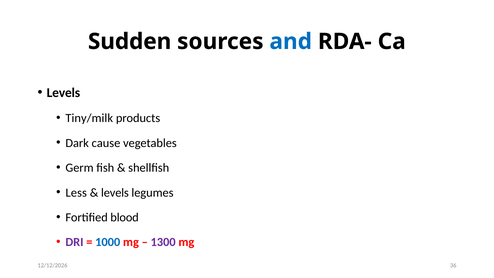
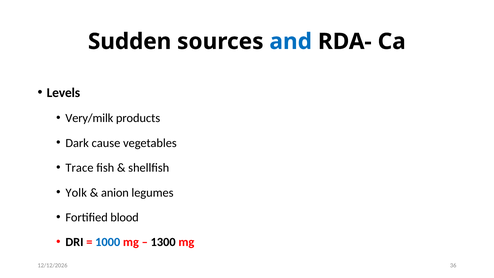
Tiny/milk: Tiny/milk -> Very/milk (89, 118)
Germ: Germ -> Trace (79, 168)
Less: Less -> Yolk (76, 193)
levels: levels -> anion (115, 193)
DRI colour: purple -> black (74, 242)
1300 colour: purple -> black (163, 242)
